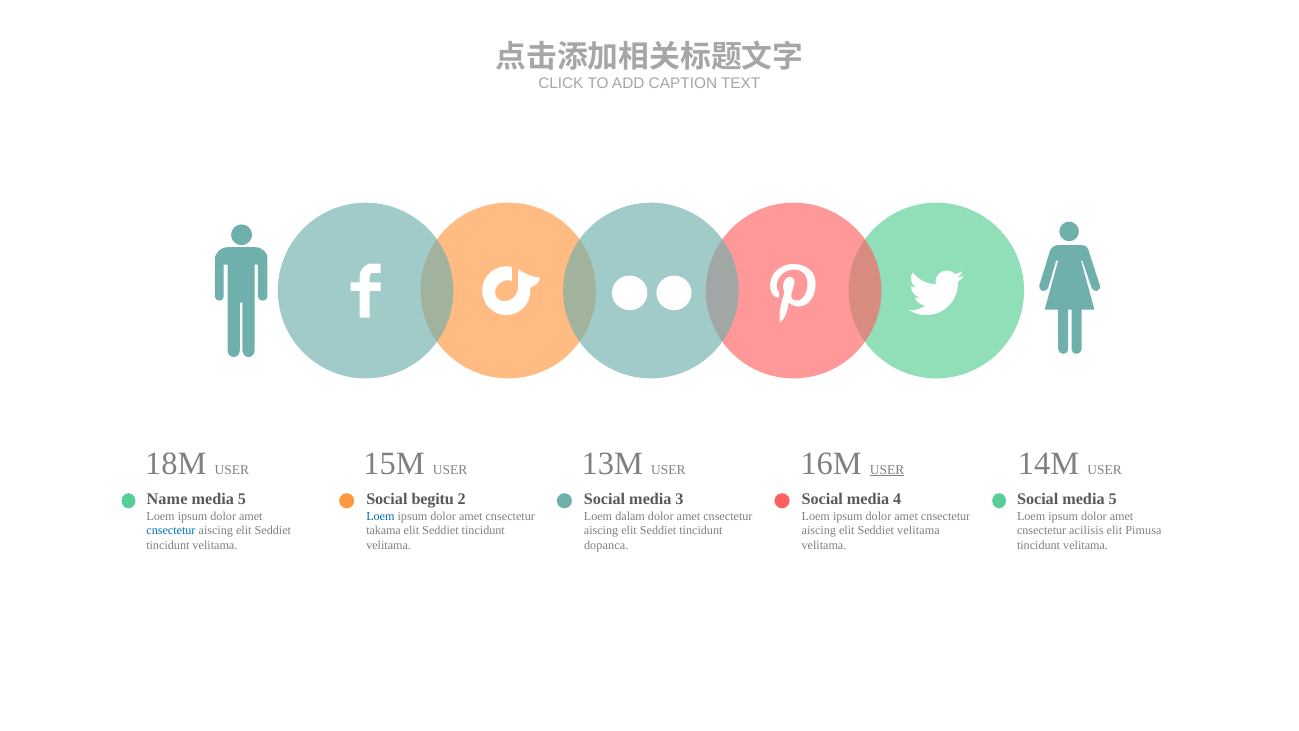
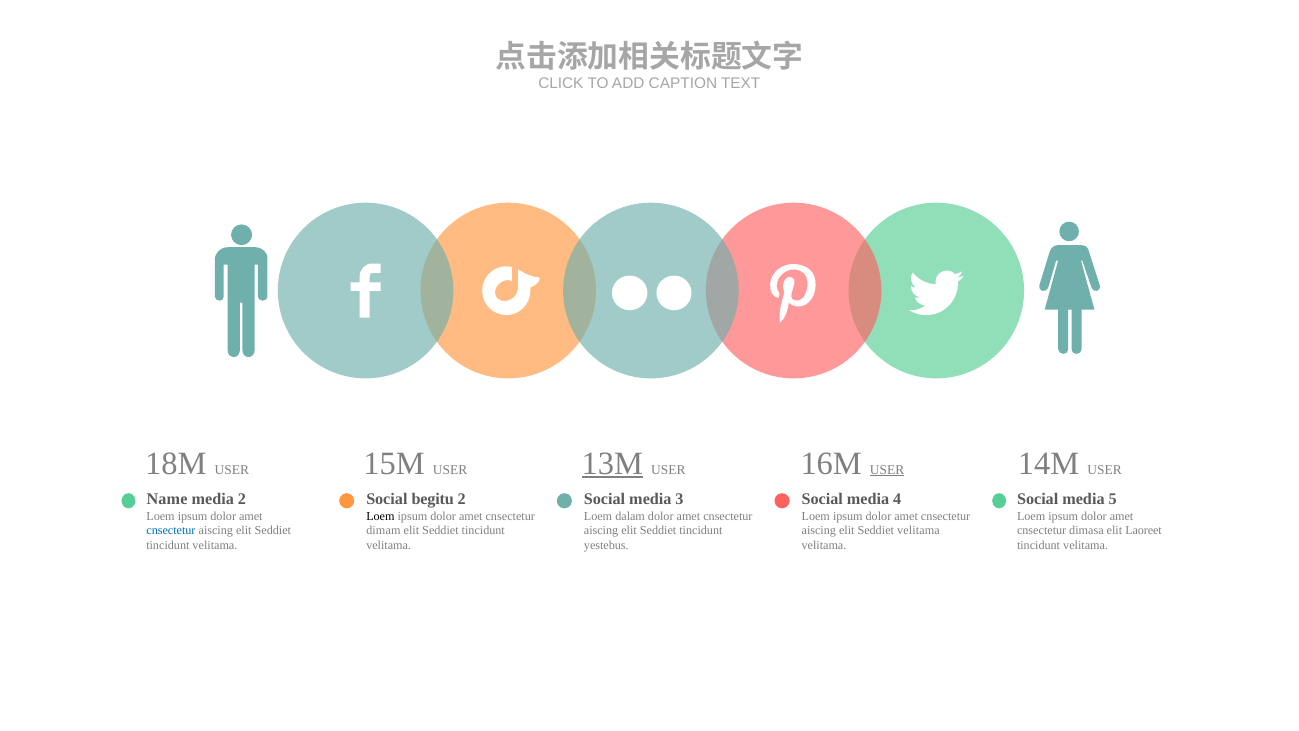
13M underline: none -> present (612, 463)
5: 5 -> 2 (242, 499)
Loem colour: blue -> black (380, 516)
takama: takama -> dimam (383, 530)
acilisis: acilisis -> dimasa (1086, 530)
Pimusa: Pimusa -> Laoreet (1144, 530)
dopanca: dopanca -> yestebus (606, 545)
